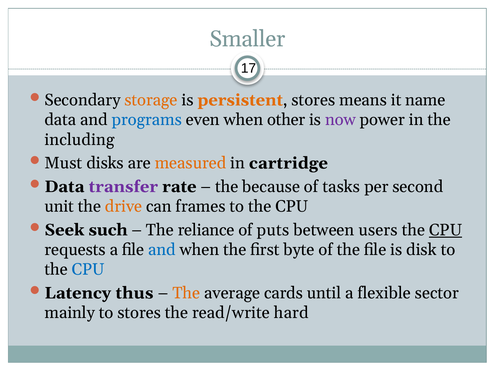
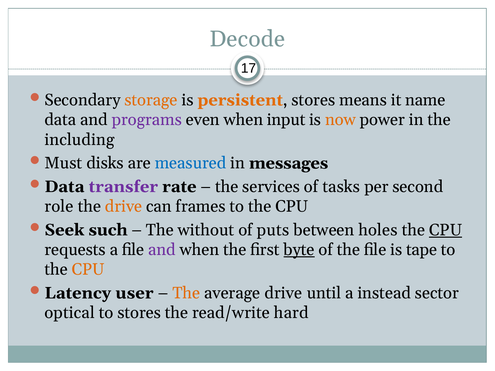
Smaller: Smaller -> Decode (247, 39)
programs colour: blue -> purple (147, 120)
other: other -> input (286, 120)
now colour: purple -> orange (340, 120)
measured colour: orange -> blue (191, 163)
cartridge: cartridge -> messages (289, 163)
because: because -> services (271, 187)
unit: unit -> role (59, 207)
reliance: reliance -> without (206, 230)
users: users -> holes (378, 230)
and colour: blue -> purple (162, 250)
byte underline: none -> present (299, 250)
disk: disk -> tape (422, 250)
CPU colour: blue -> orange (88, 270)
thus: thus -> user (134, 293)
average cards: cards -> drive (283, 293)
flexible: flexible -> instead (384, 293)
mainly: mainly -> optical (70, 313)
